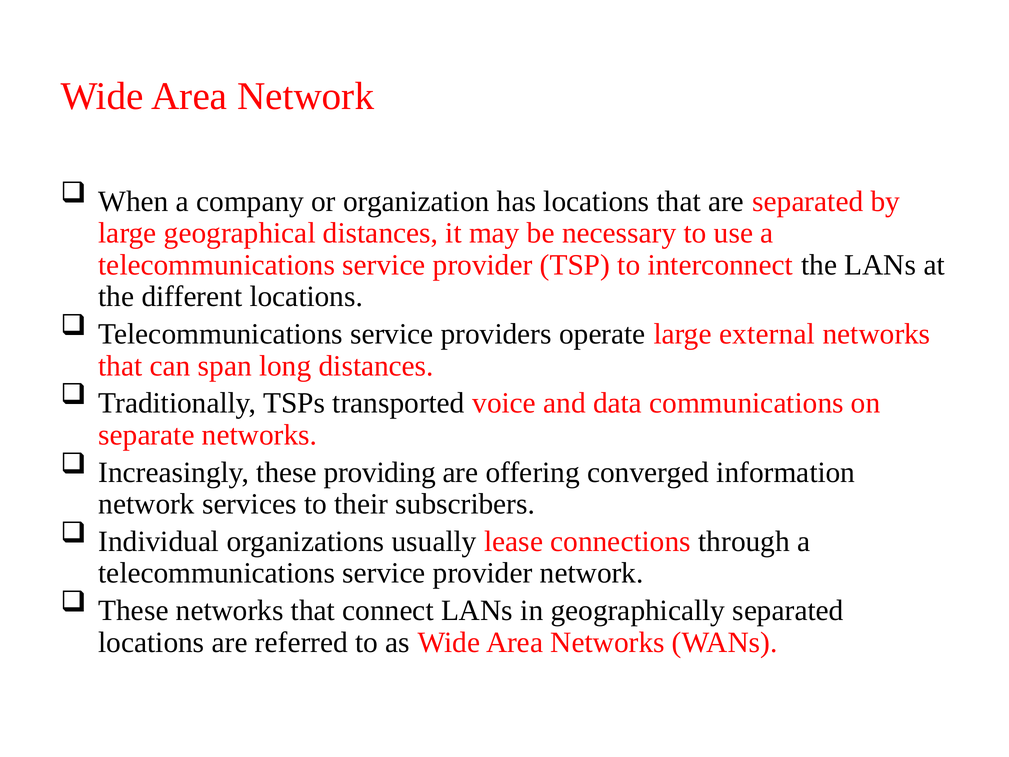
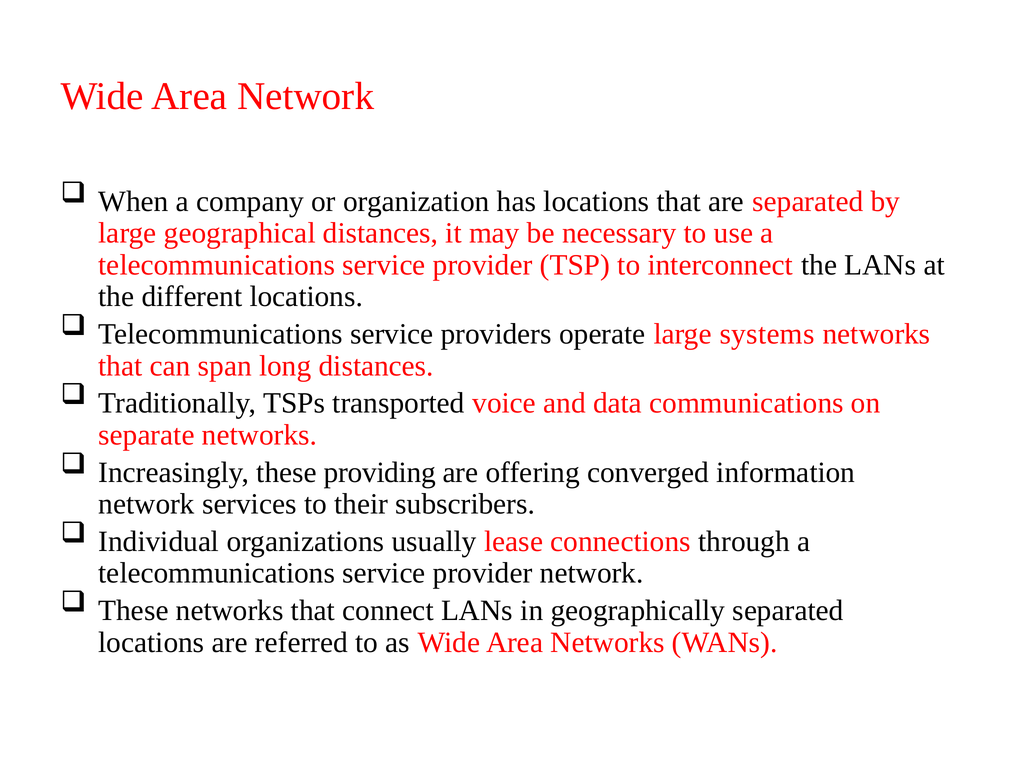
external: external -> systems (767, 334)
